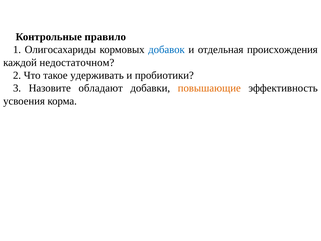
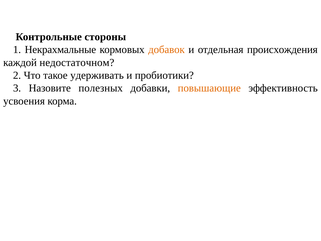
правило: правило -> стороны (105, 37)
Олигосахариды: Олигосахариды -> Некрахмальные (60, 50)
добавок colour: blue -> orange (167, 50)
обладают: обладают -> полезных (101, 88)
